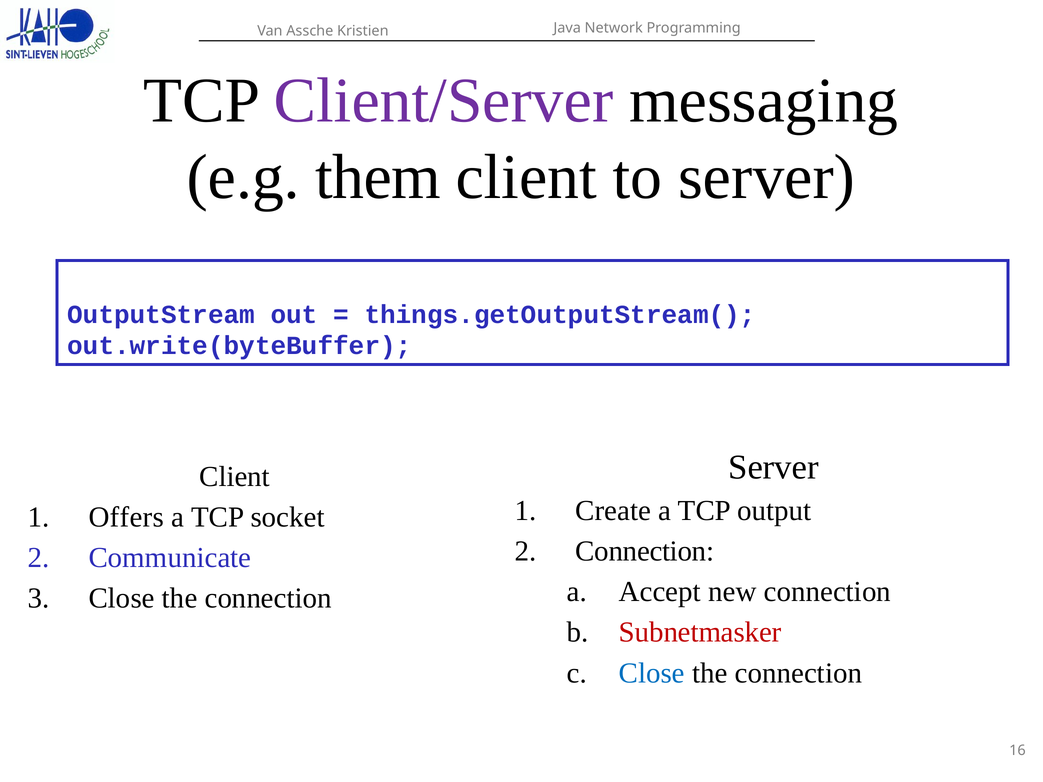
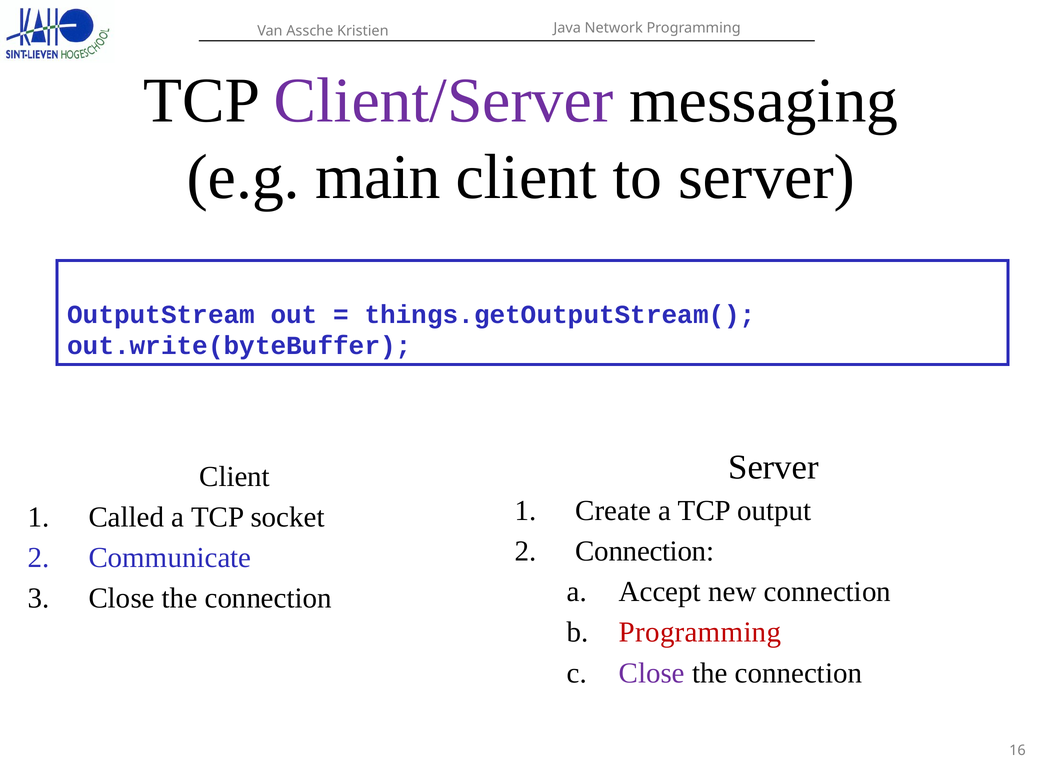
them: them -> main (378, 177)
Offers: Offers -> Called (126, 517)
Subnetmasker: Subnetmasker -> Programming (700, 633)
Close colour: blue -> purple (652, 673)
